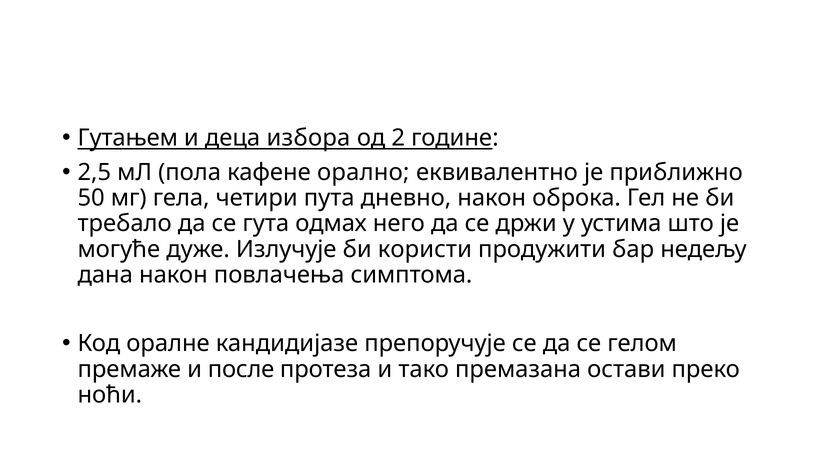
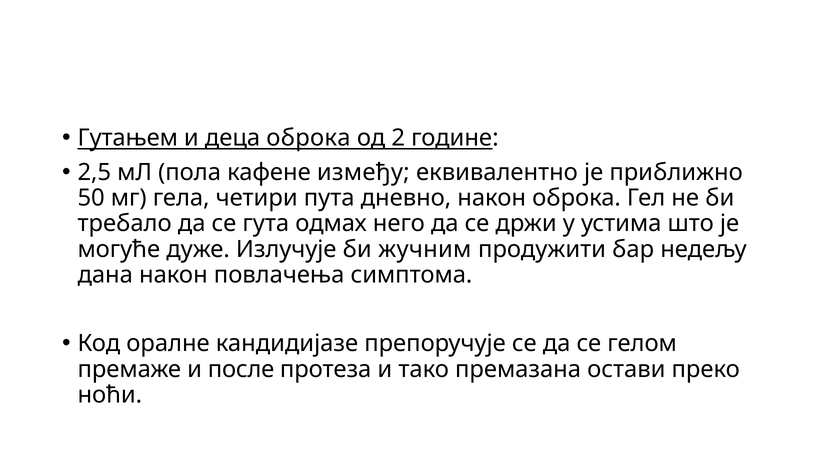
деца избора: избора -> оброка (308, 138)
орално: орално -> измeђу (363, 172)
користи: користи -> жучним (425, 249)
